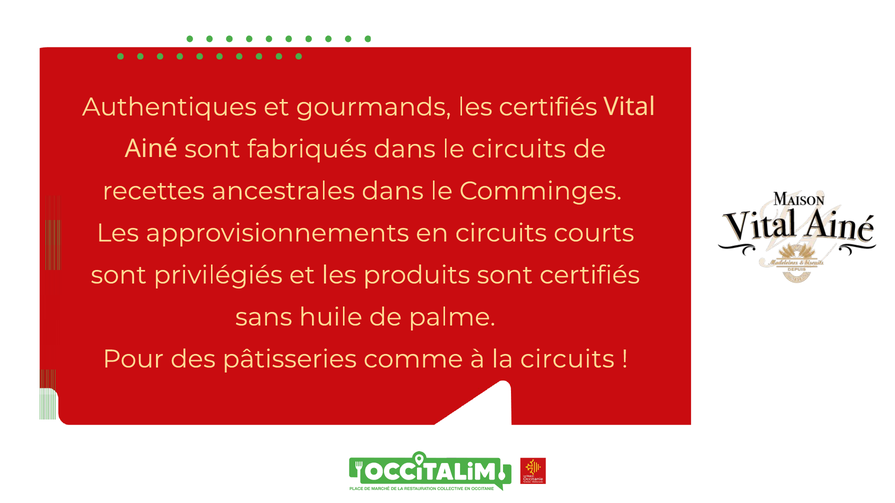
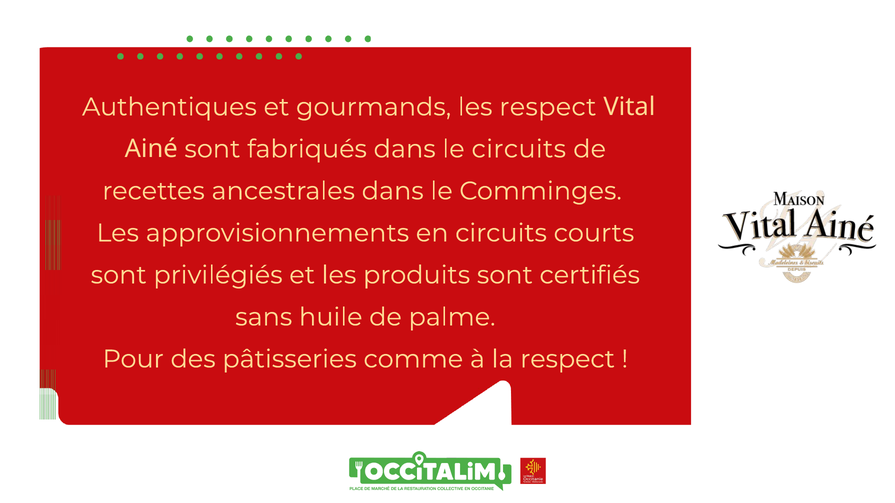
les certifiés: certifiés -> respect (548, 107)
la circuits: circuits -> respect (568, 359)
